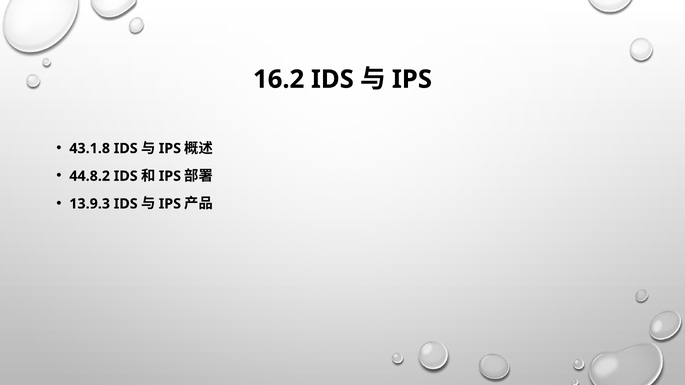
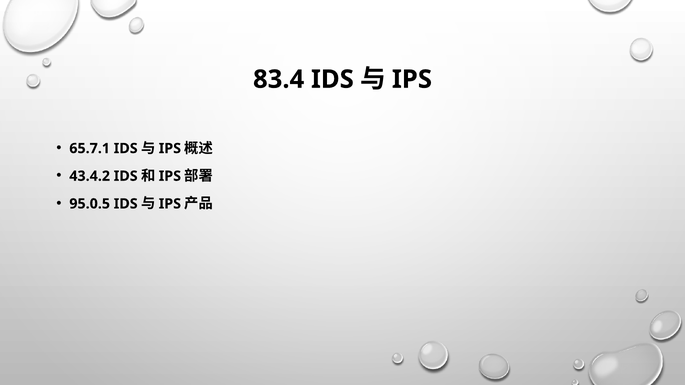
16.2: 16.2 -> 83.4 (279, 79)
43.1.8: 43.1.8 -> 65.7.1 (90, 149)
44.8.2: 44.8.2 -> 43.4.2 (90, 176)
13.9.3: 13.9.3 -> 95.0.5 (90, 204)
